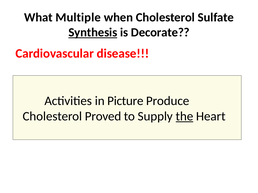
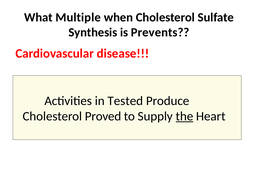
Synthesis underline: present -> none (93, 32)
Decorate: Decorate -> Prevents (160, 32)
Picture: Picture -> Tested (125, 101)
